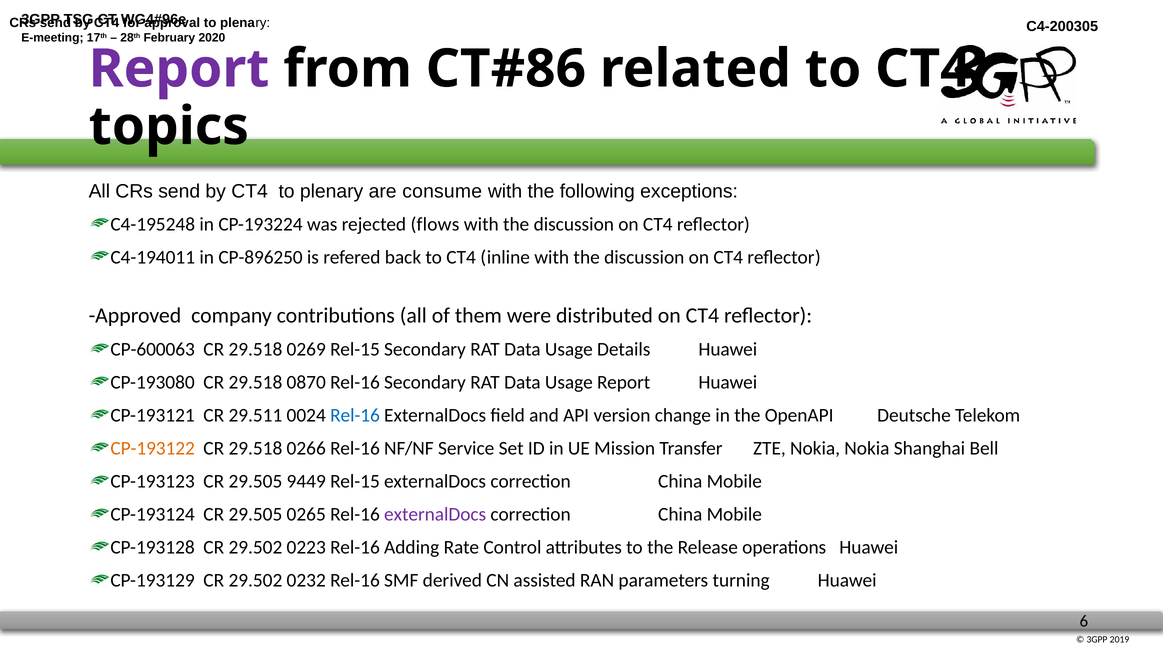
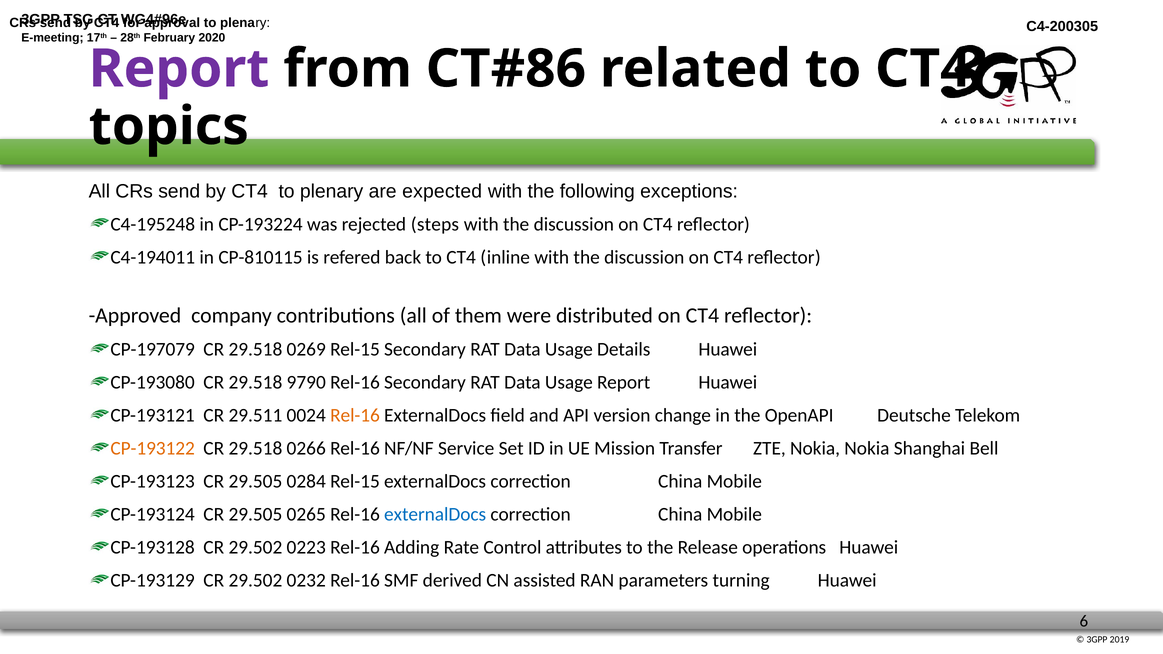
consume: consume -> expected (442, 191)
flows: flows -> steps (435, 224)
CP-896250: CP-896250 -> CP-810115 (261, 257)
CP-600063: CP-600063 -> CP-197079 (153, 349)
0870: 0870 -> 9790 (306, 383)
Rel-16 colour: blue -> orange (355, 416)
9449: 9449 -> 0284 (306, 482)
externalDocs colour: purple -> blue (435, 515)
